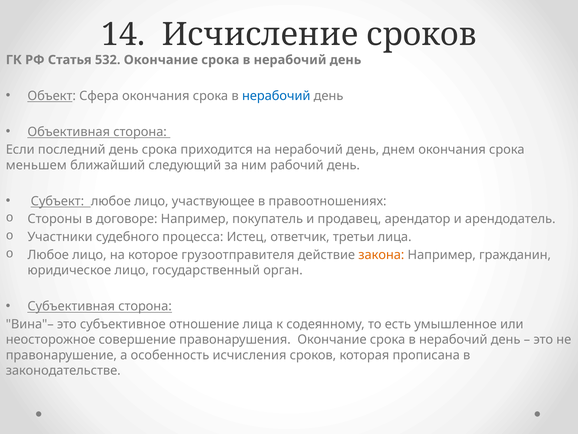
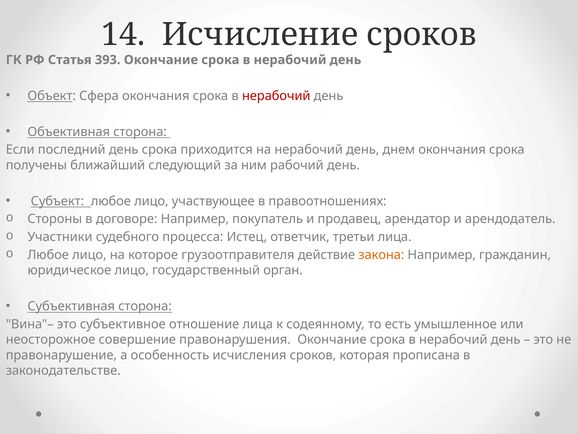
532: 532 -> 393 (108, 60)
нерабочий colour: blue -> red (276, 96)
меньшем: меньшем -> получены (36, 165)
